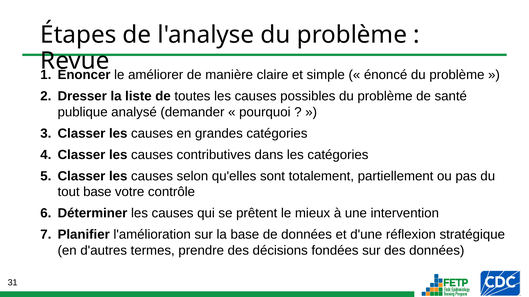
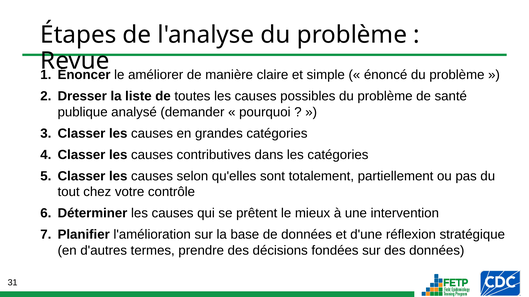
tout base: base -> chez (97, 192)
